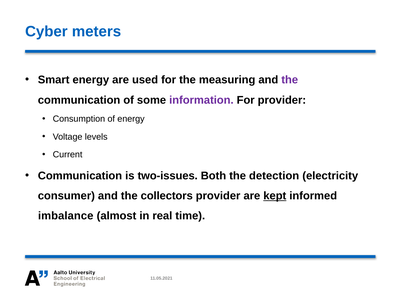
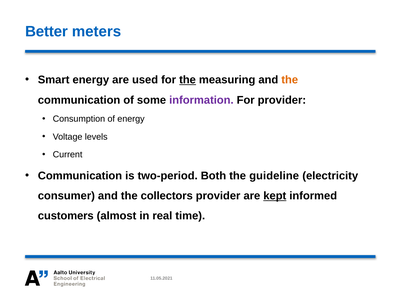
Cyber: Cyber -> Better (46, 31)
the underline: none -> present (188, 80)
the colour: purple -> orange (290, 80)
two-issues: two-issues -> two-period (168, 176)
detection: detection -> guideline (274, 176)
imbalance: imbalance -> customers (66, 216)
